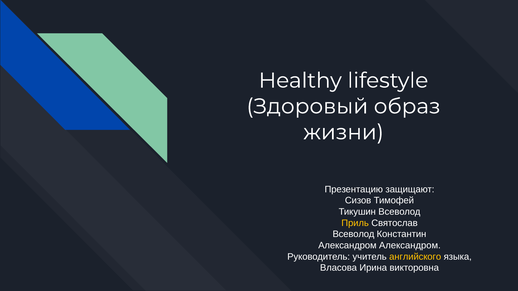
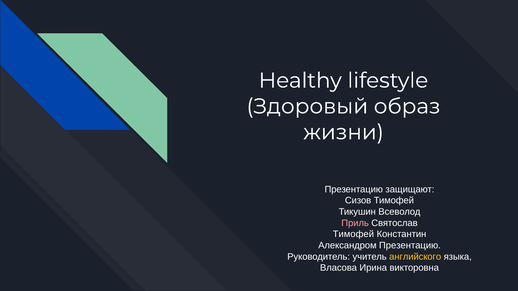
Приль colour: yellow -> pink (355, 223)
Всеволод: Всеволод -> Тимофей (353, 235)
Александром Александром: Александром -> Презентацию (410, 246)
